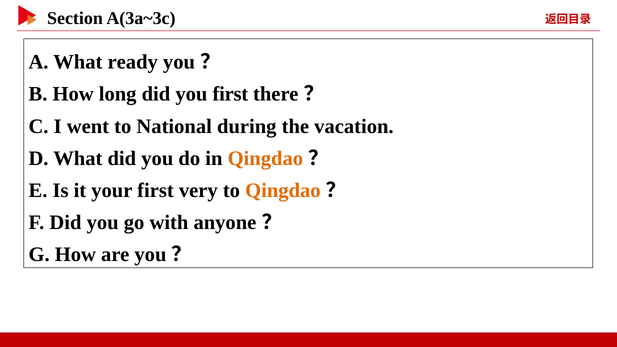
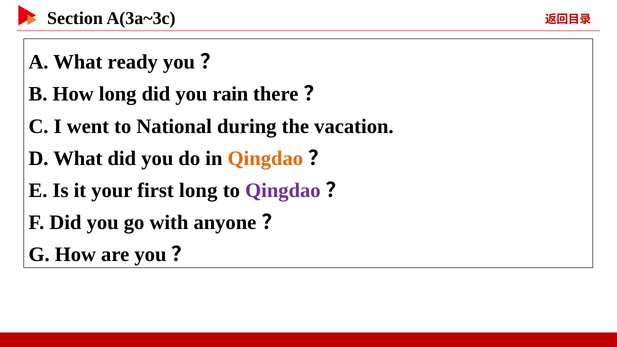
you first: first -> rain (230, 94)
first very: very -> long (198, 190)
Qingdao colour: orange -> purple (283, 190)
